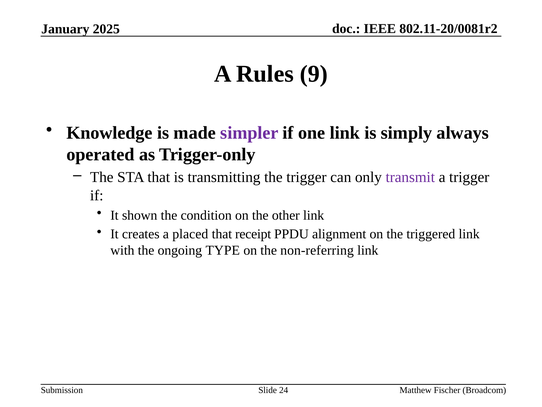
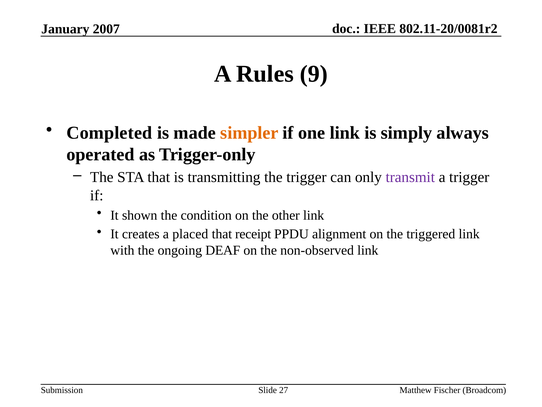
2025: 2025 -> 2007 (106, 29)
Knowledge: Knowledge -> Completed (109, 133)
simpler colour: purple -> orange (249, 133)
TYPE: TYPE -> DEAF (223, 250)
non-referring: non-referring -> non-observed (317, 250)
24: 24 -> 27 (284, 390)
